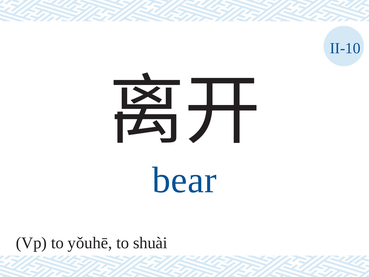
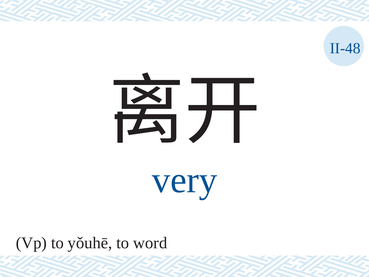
II-10: II-10 -> II-48 (345, 48)
bear: bear -> very (185, 180)
shuài: shuài -> word (150, 243)
